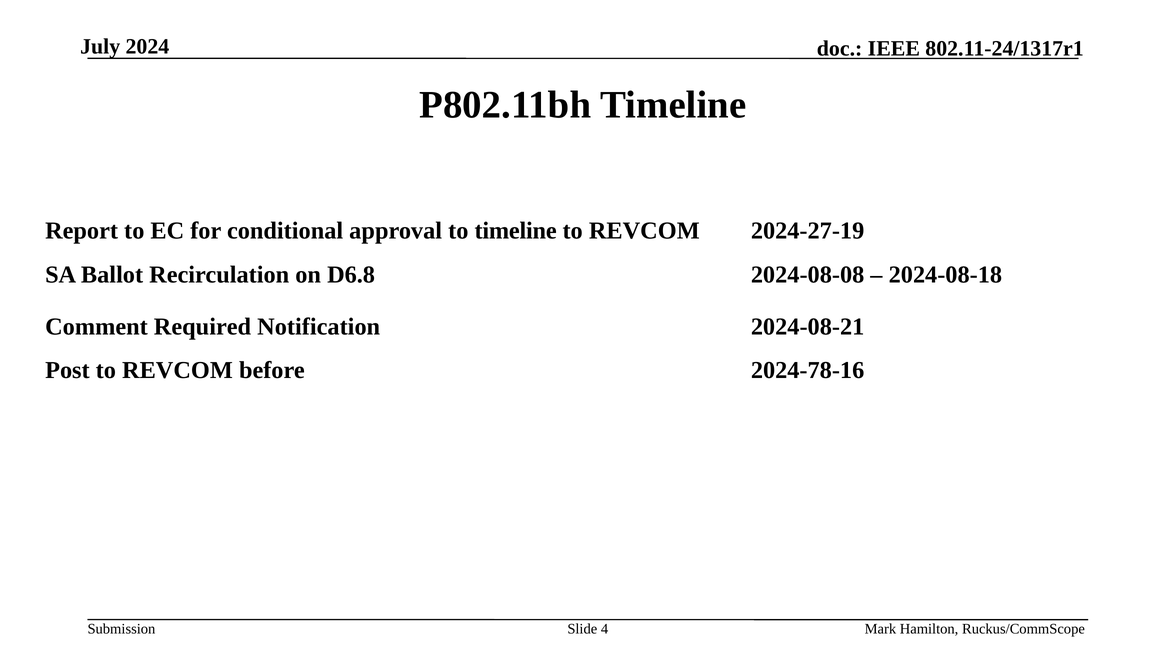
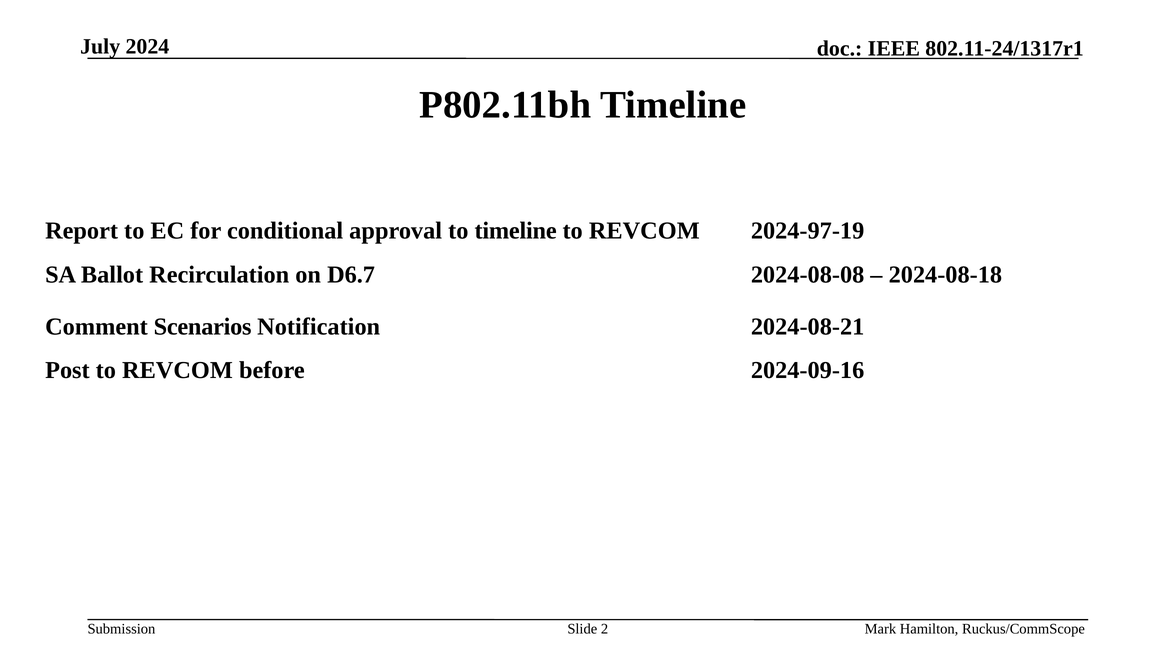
2024-27-19: 2024-27-19 -> 2024-97-19 (808, 231)
D6.8: D6.8 -> D6.7 (351, 275)
Required: Required -> Scenarios (203, 326)
2024-78-16: 2024-78-16 -> 2024-09-16 (808, 370)
4: 4 -> 2 (605, 629)
